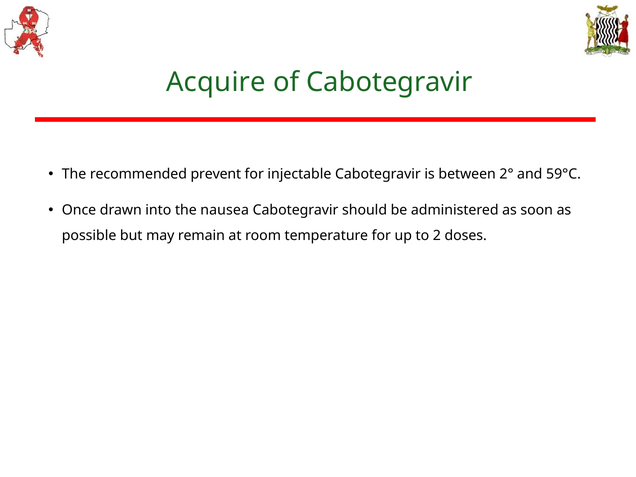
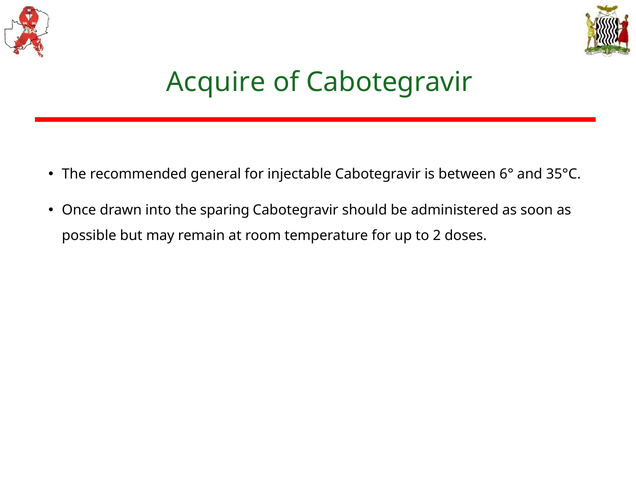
prevent: prevent -> general (216, 174)
2°: 2° -> 6° (506, 174)
59°C: 59°C -> 35°C (564, 174)
nausea: nausea -> sparing (225, 210)
